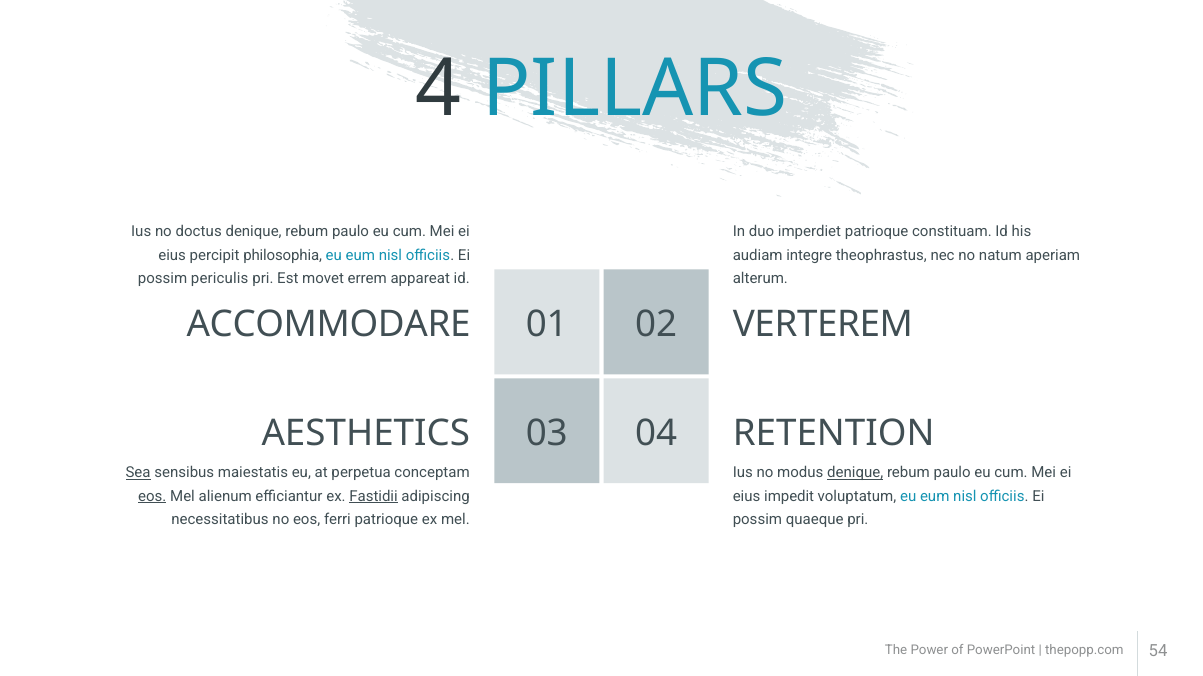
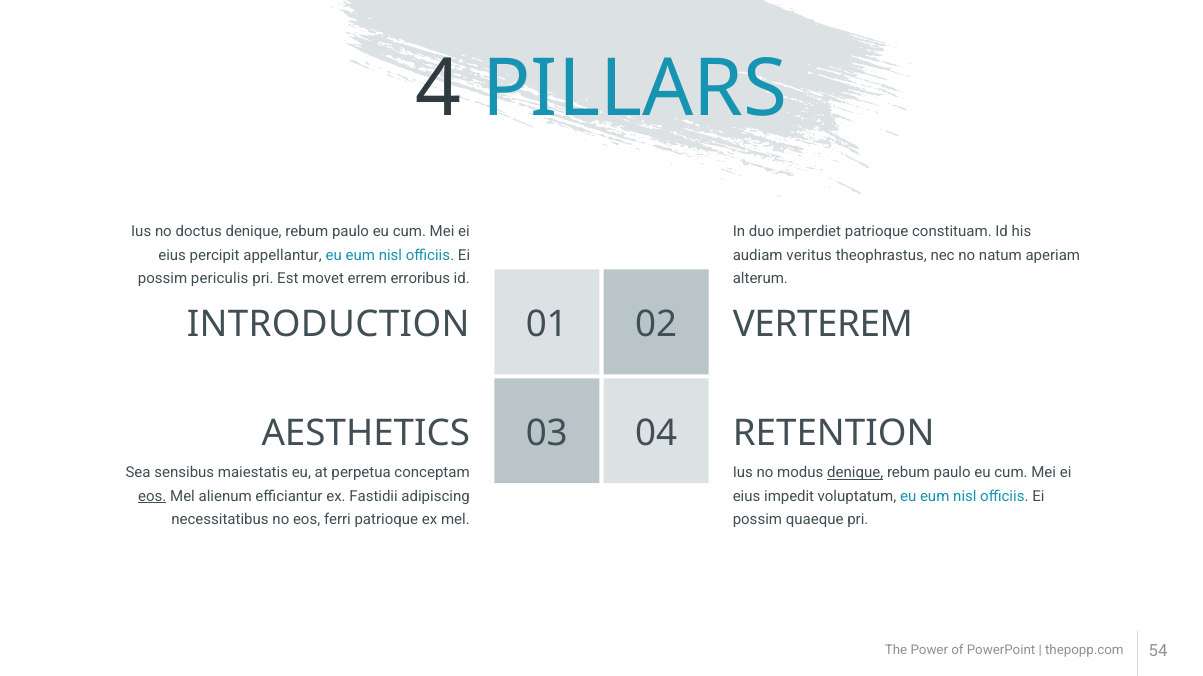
philosophia: philosophia -> appellantur (283, 255)
integre: integre -> veritus (809, 255)
appareat: appareat -> erroribus (420, 279)
ACCOMMODARE: ACCOMMODARE -> INTRODUCTION (328, 324)
Sea underline: present -> none (138, 473)
Fastidii underline: present -> none (374, 497)
